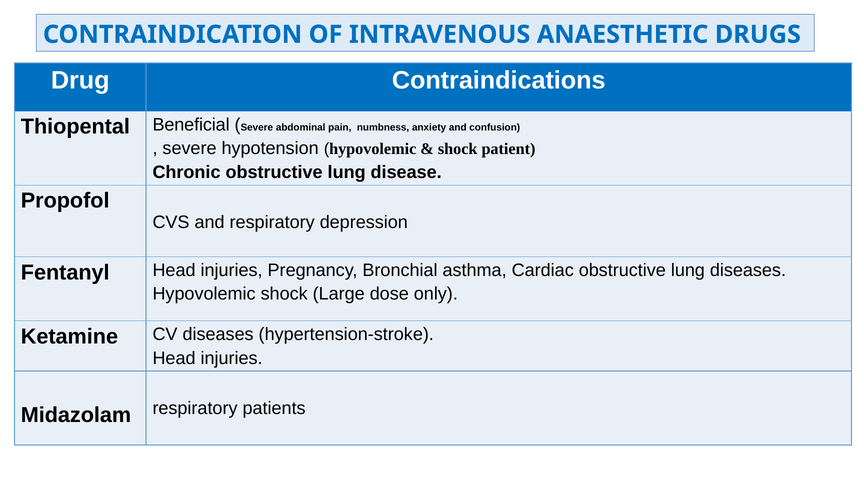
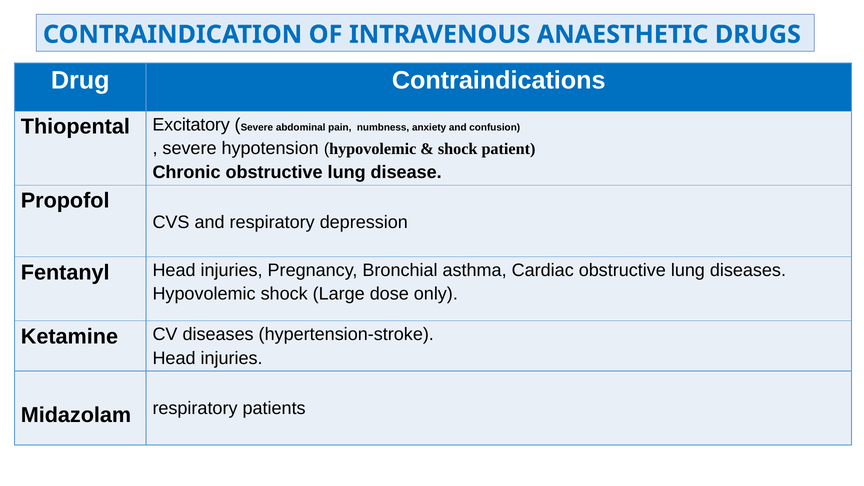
Beneficial: Beneficial -> Excitatory (191, 125)
